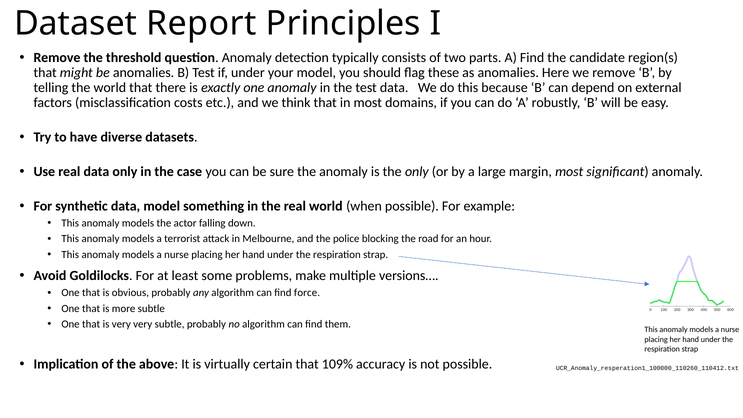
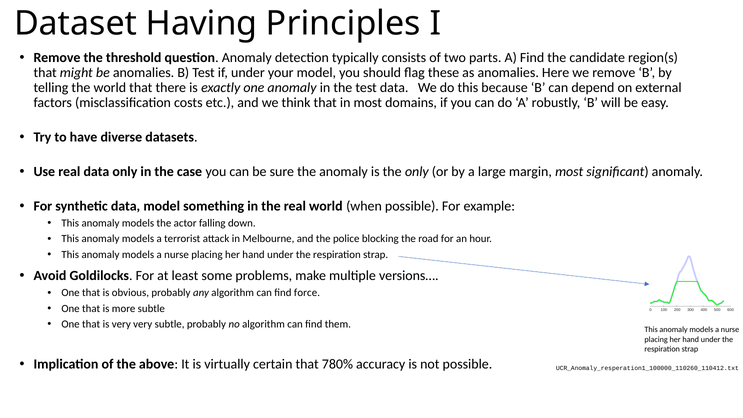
Report: Report -> Having (202, 23)
109%: 109% -> 780% (337, 364)
